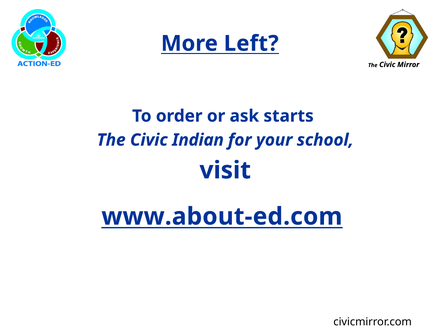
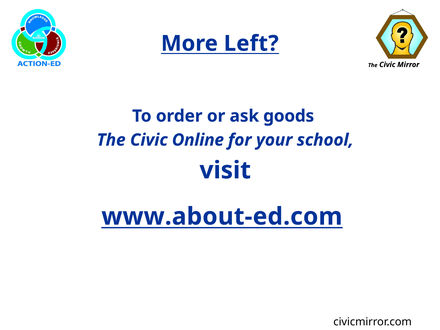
starts: starts -> goods (289, 116)
Indian: Indian -> Online (198, 140)
